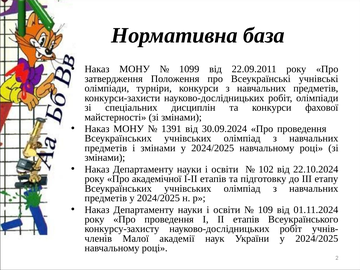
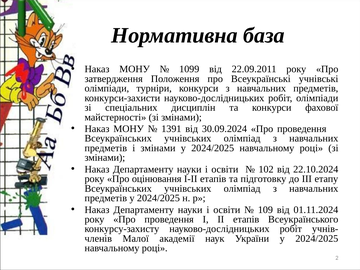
академічної: академічної -> оцінювання (157, 179)
